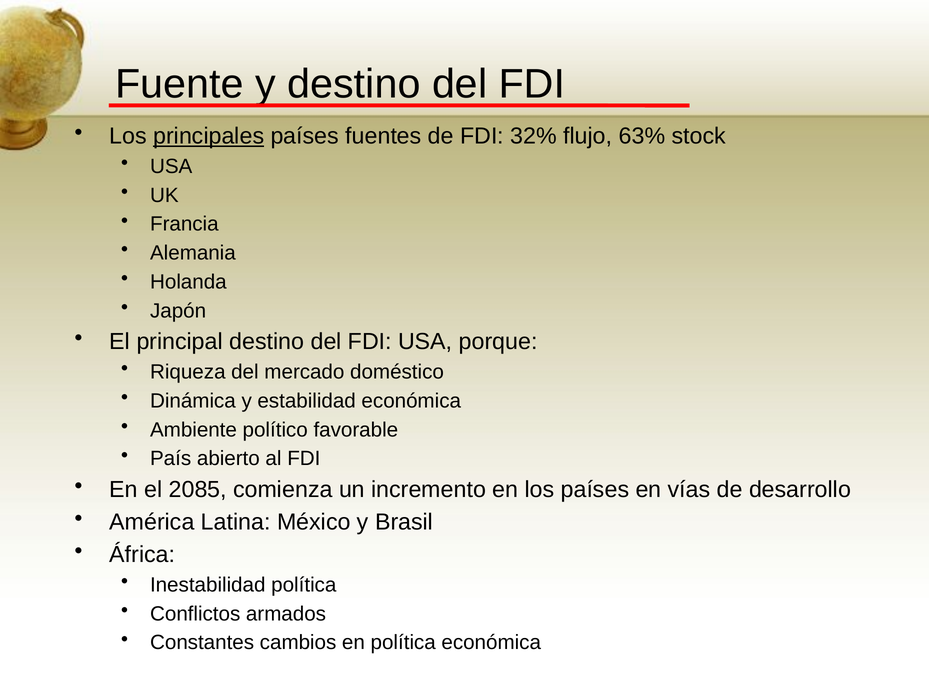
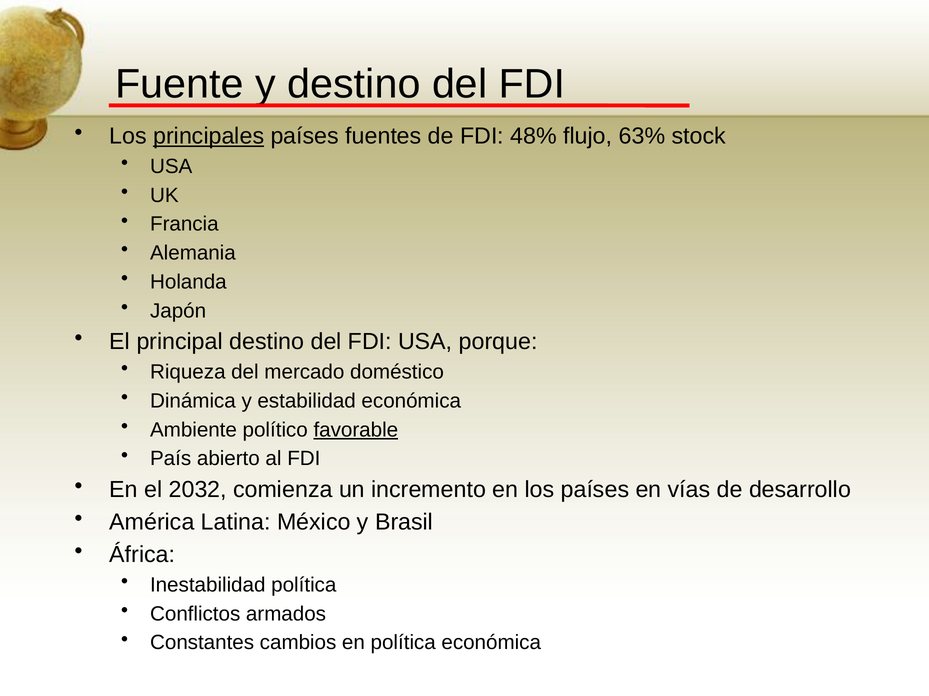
32%: 32% -> 48% (534, 136)
favorable underline: none -> present (356, 430)
2085: 2085 -> 2032 (198, 490)
